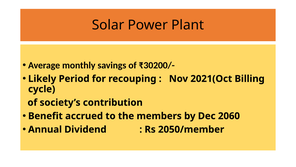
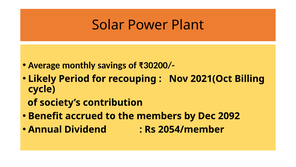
2060: 2060 -> 2092 (229, 116)
2050/member: 2050/member -> 2054/member (191, 129)
